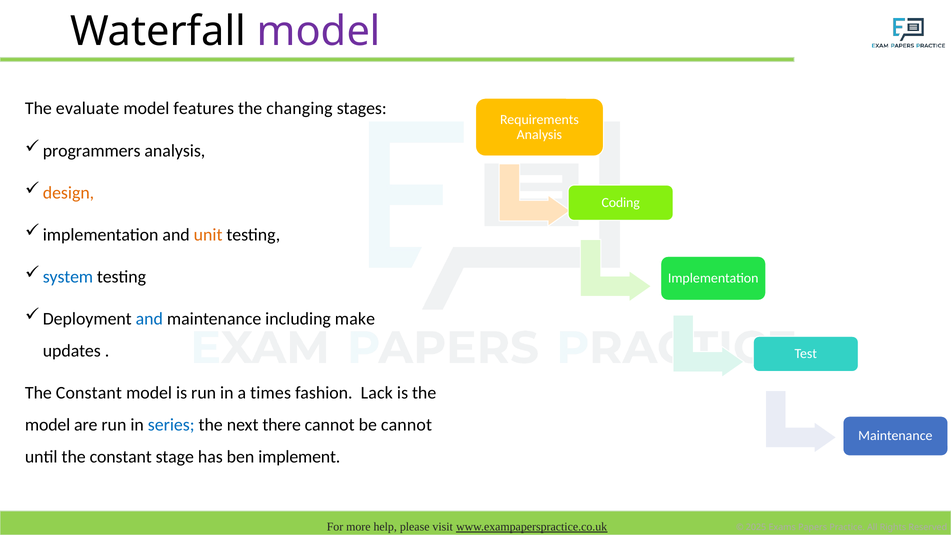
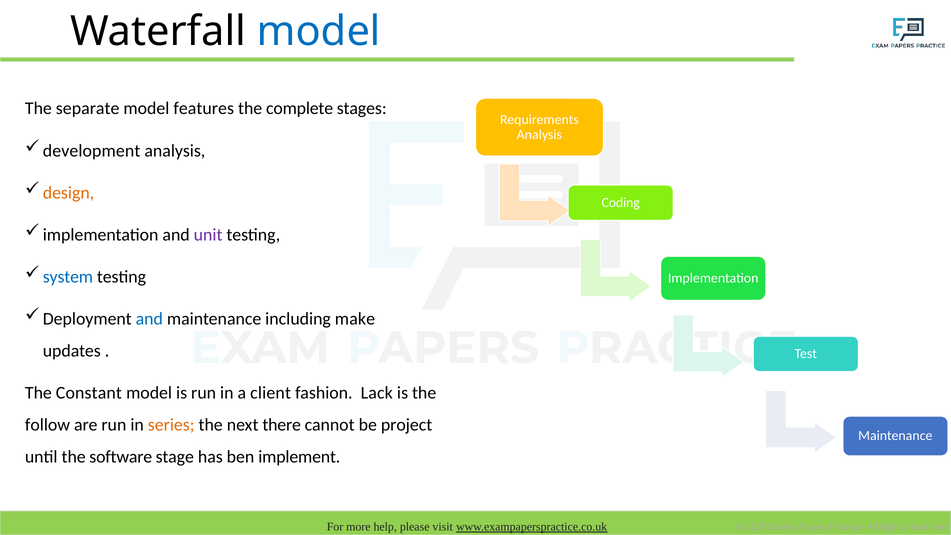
model colour: purple -> blue (319, 31)
evaluate: evaluate -> separate (88, 109)
changing: changing -> complete (300, 109)
programmers: programmers -> development (92, 151)
unit colour: orange -> purple (208, 235)
times: times -> client (271, 393)
model: model -> follow (48, 425)
series colour: blue -> orange (171, 425)
be cannot: cannot -> project (407, 425)
until the constant: constant -> software (121, 457)
